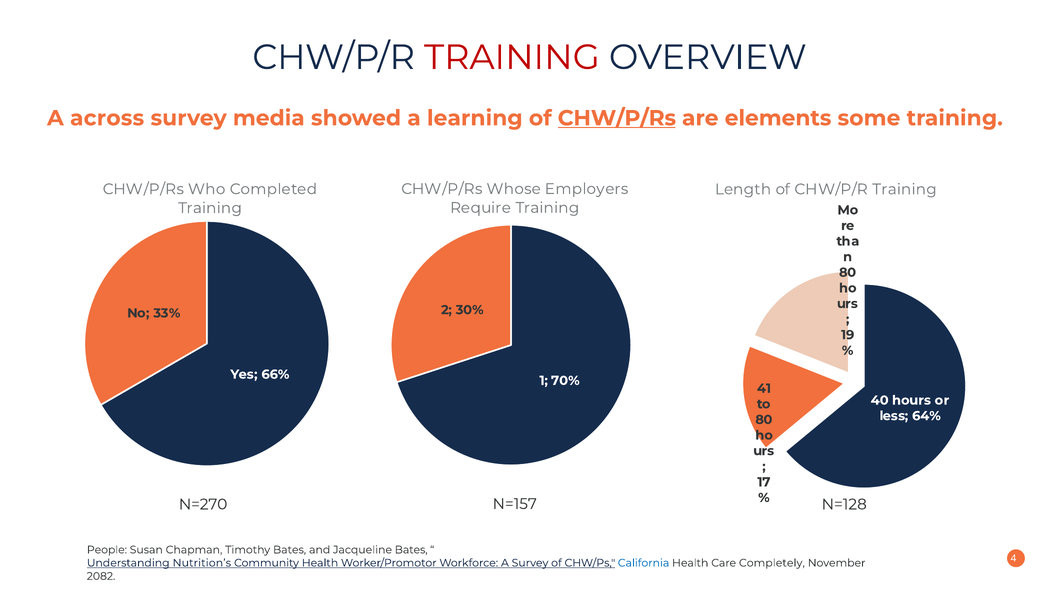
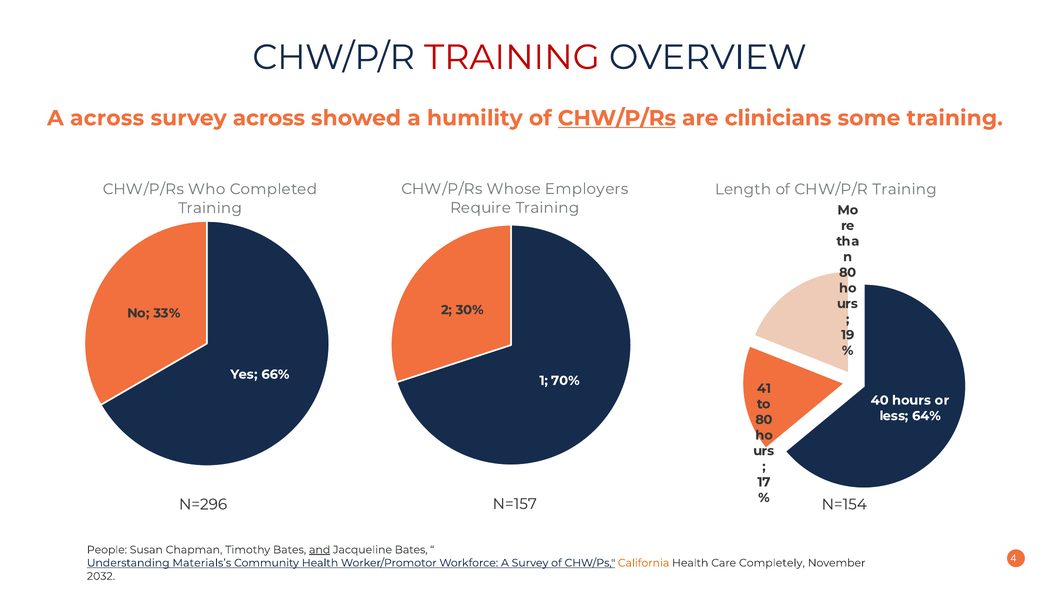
survey media: media -> across (269, 118)
learning: learning -> humility (475, 118)
elements: elements -> clinicians (778, 118)
N=270: N=270 -> N=296 (203, 504)
N=128: N=128 -> N=154 (844, 504)
and underline: none -> present (320, 549)
Nutrition’s: Nutrition’s -> Materials’s (202, 563)
California colour: blue -> orange (644, 563)
2082: 2082 -> 2032 (101, 576)
